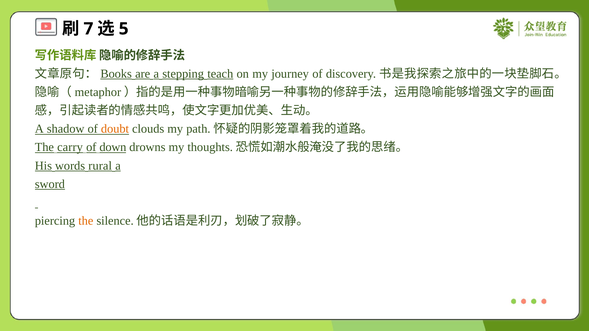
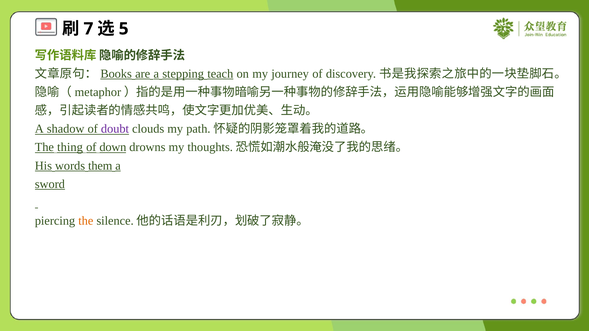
doubt colour: orange -> purple (115, 129)
carry: carry -> thing (70, 147)
rural: rural -> them (100, 166)
